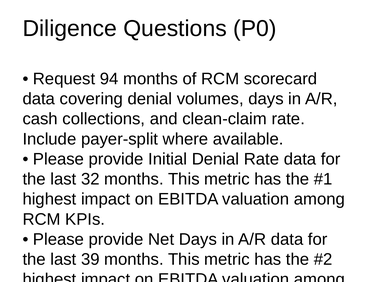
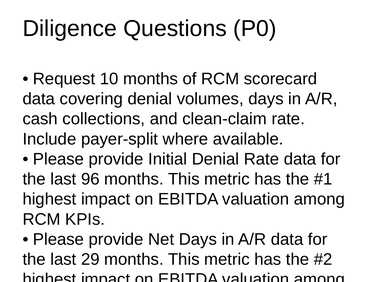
94: 94 -> 10 (109, 79)
32: 32 -> 96 (90, 179)
39: 39 -> 29 (90, 259)
